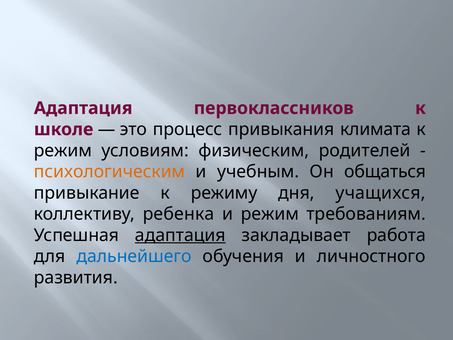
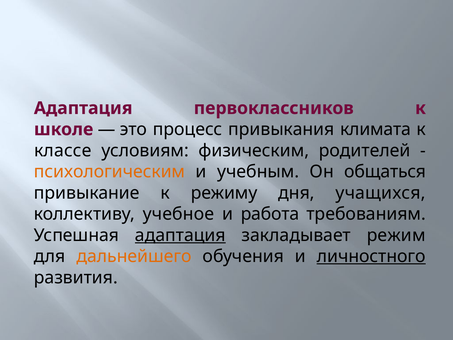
режим: режим -> классе (63, 150)
ребенка: ребенка -> учебное (179, 214)
и режим: режим -> работа (270, 214)
работа: работа -> режим (396, 235)
дальнейшего colour: blue -> orange (134, 256)
личностного underline: none -> present (371, 256)
